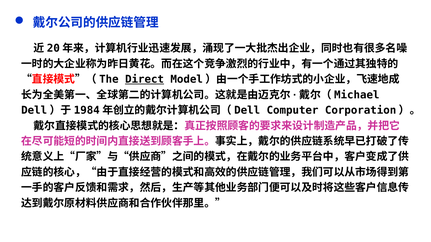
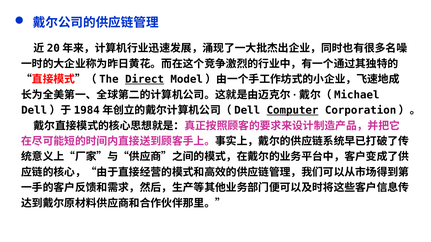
Computer underline: none -> present (293, 111)
